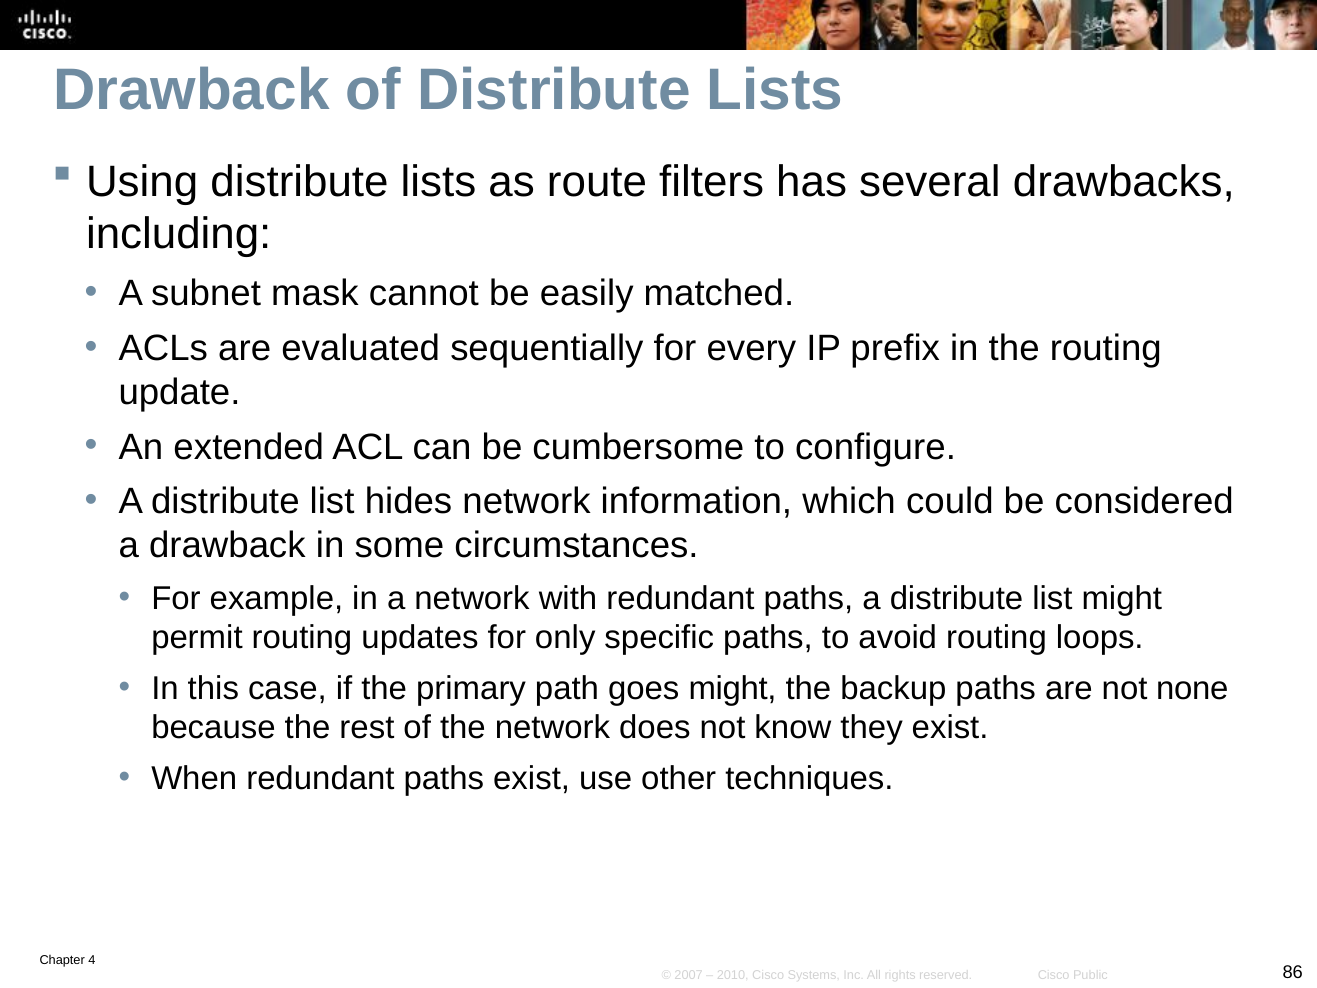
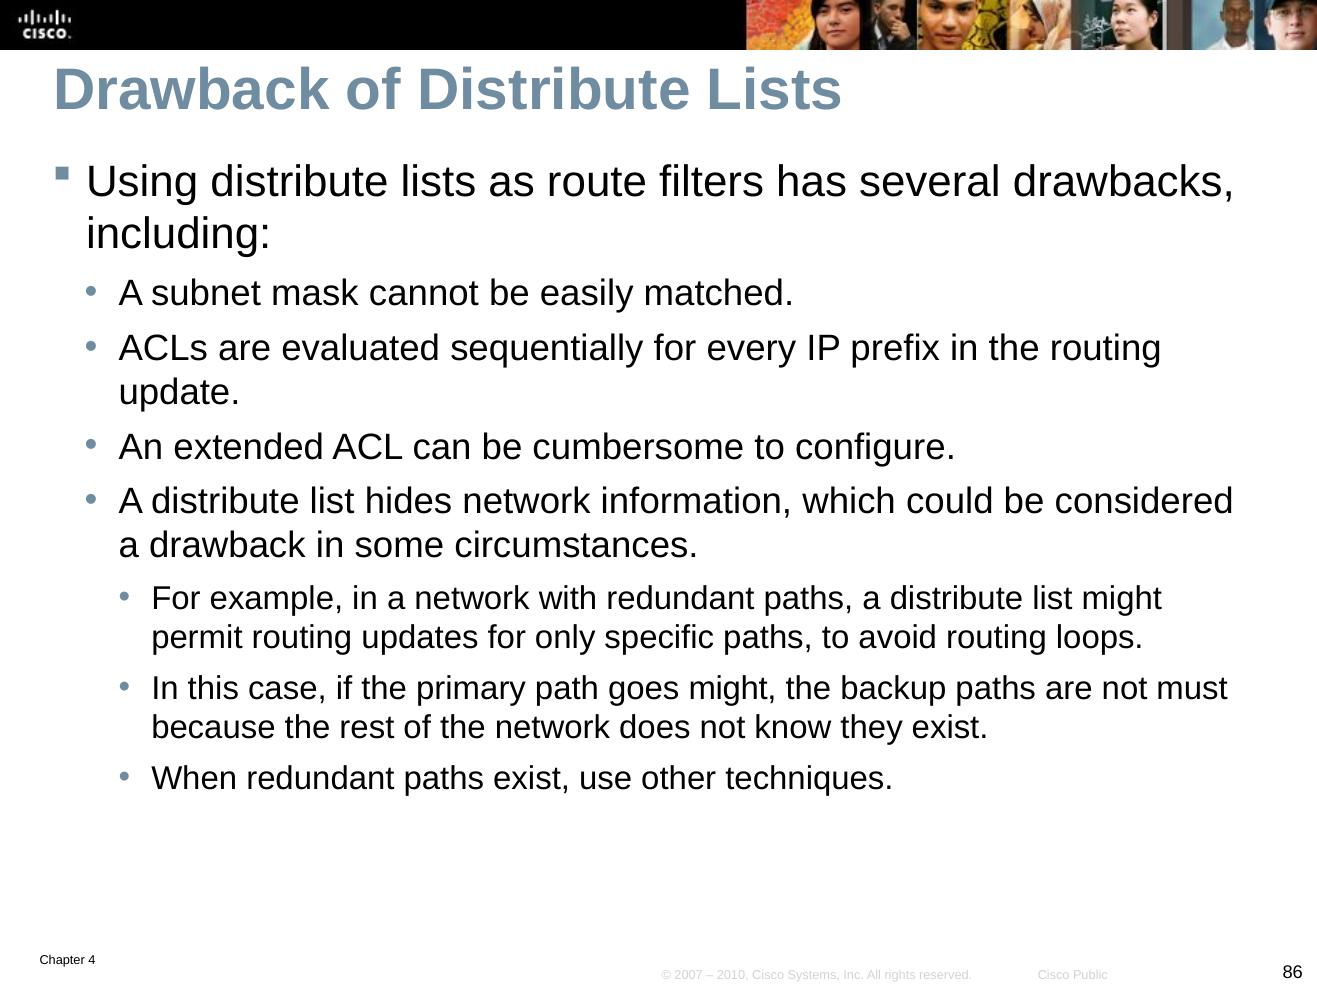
none: none -> must (1192, 688)
